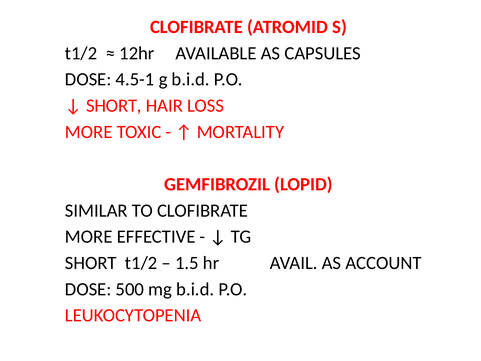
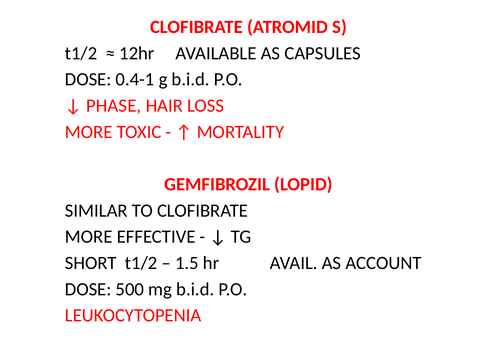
4.5-1: 4.5-1 -> 0.4-1 (135, 79)
SHORT: SHORT -> PHASE (114, 106)
